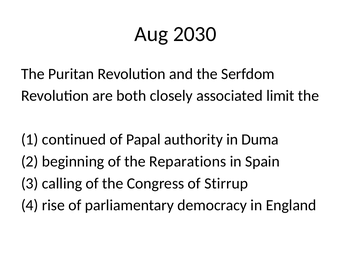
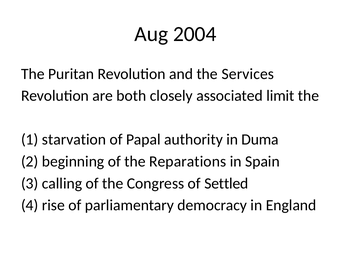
2030: 2030 -> 2004 (195, 34)
Serfdom: Serfdom -> Services (248, 74)
continued: continued -> starvation (74, 139)
Stirrup: Stirrup -> Settled (226, 183)
